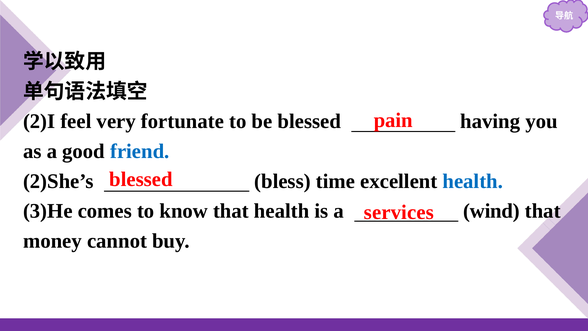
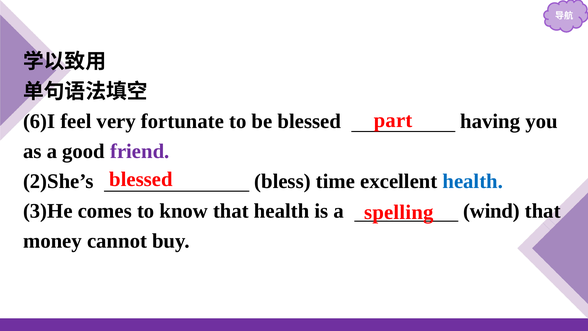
pain: pain -> part (393, 120)
2)I: 2)I -> 6)I (39, 121)
friend colour: blue -> purple (140, 151)
services: services -> spelling (399, 212)
